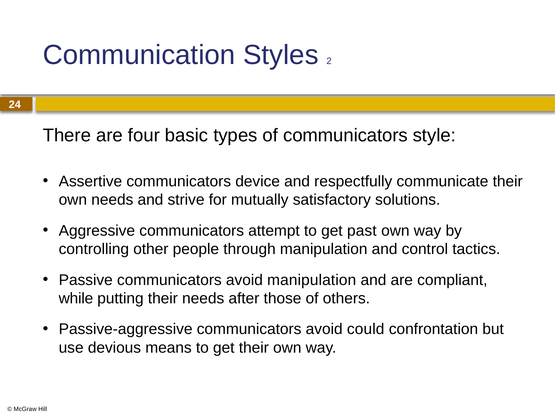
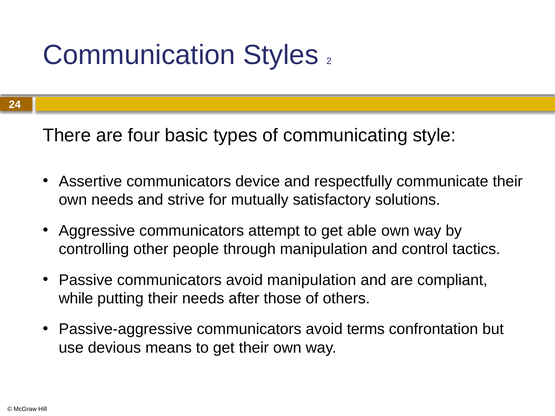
of communicators: communicators -> communicating (345, 135)
past: past -> able (362, 231)
could: could -> terms (366, 329)
